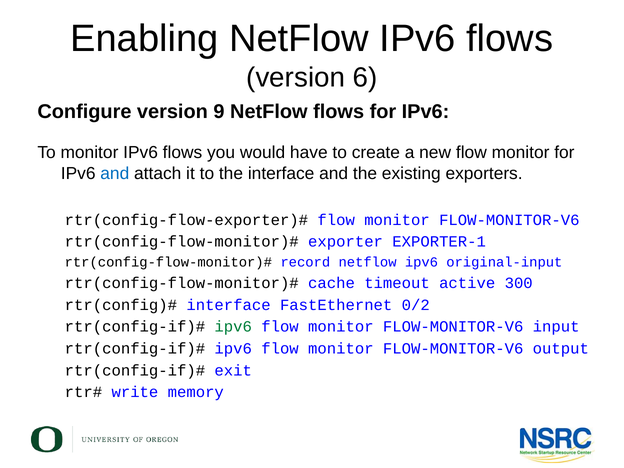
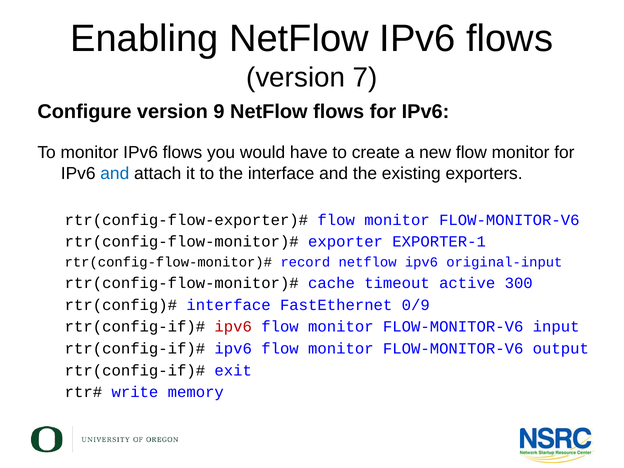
6: 6 -> 7 (365, 77)
0/2: 0/2 -> 0/9 (416, 305)
ipv6 colour: green -> red (233, 327)
